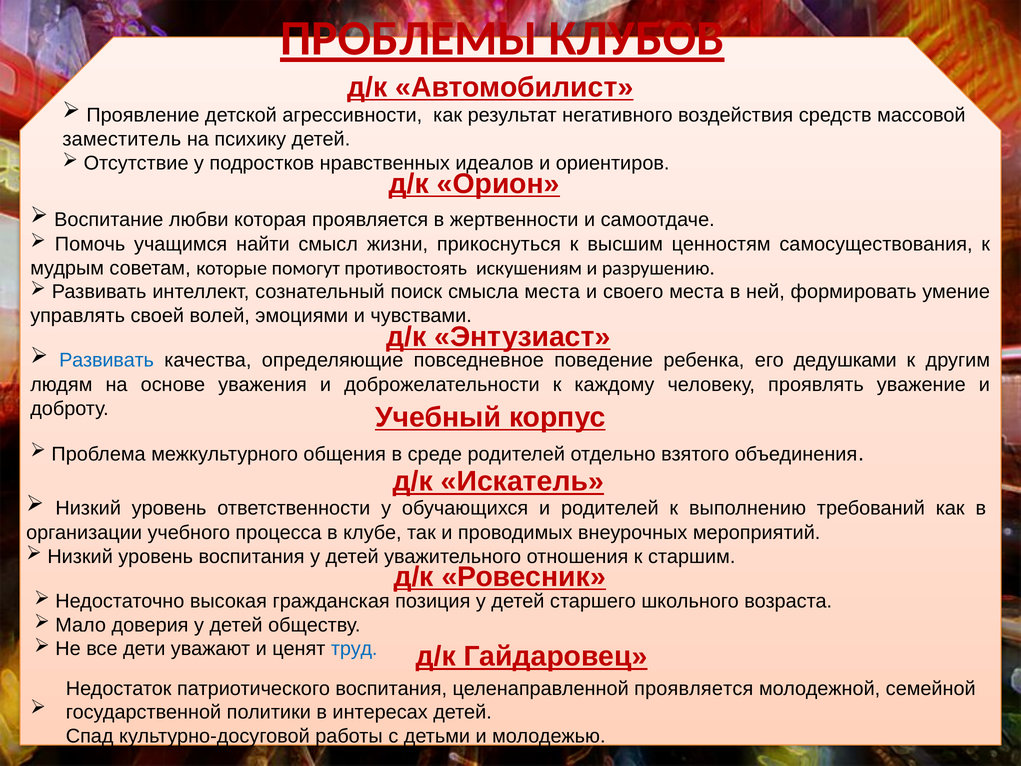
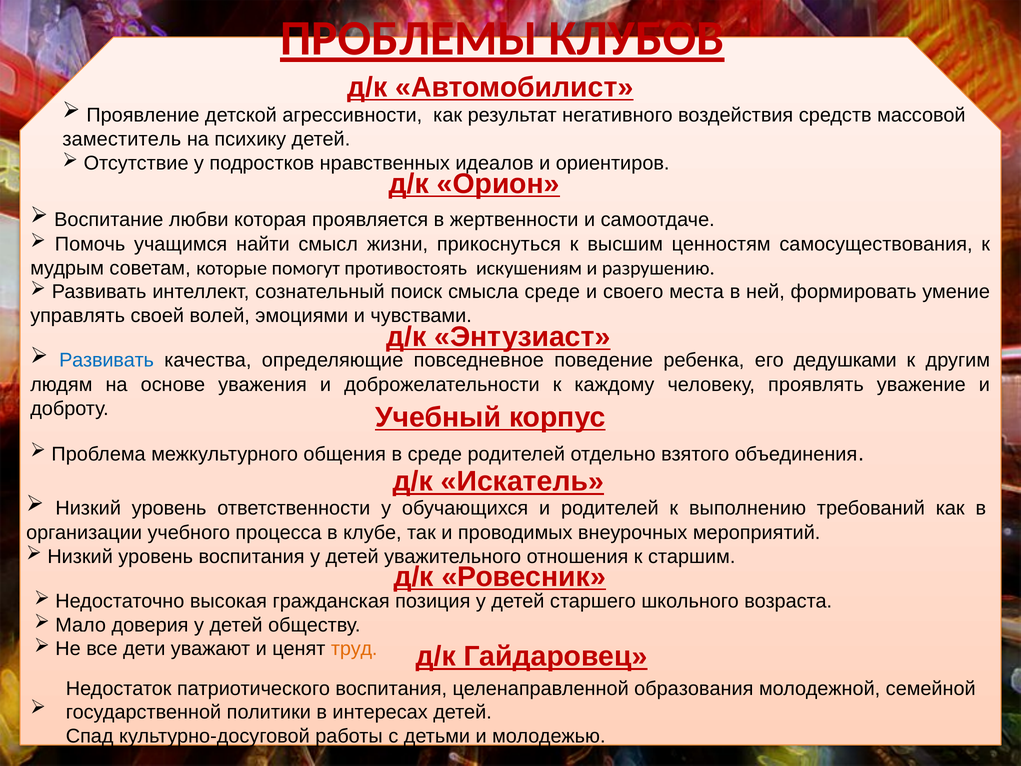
смысла места: места -> среде (552, 292)
труд colour: blue -> orange (354, 649)
целенаправленной проявляется: проявляется -> образования (694, 688)
